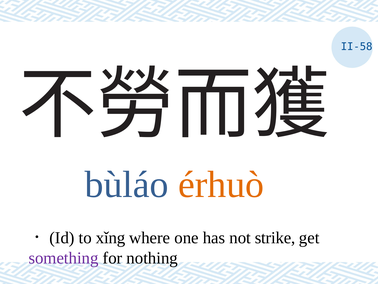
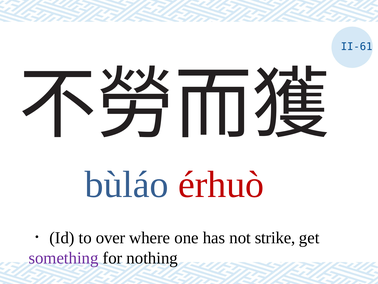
II-58: II-58 -> II-61 (357, 47)
érhuò colour: orange -> red (221, 184)
xǐng: xǐng -> over (111, 237)
